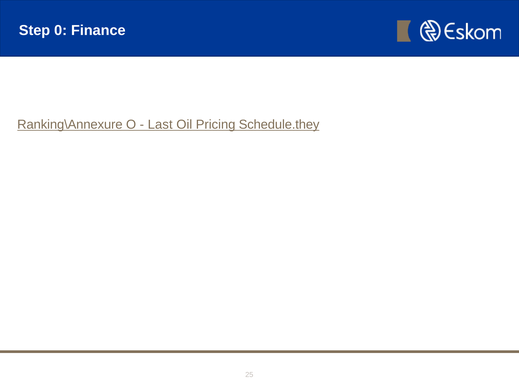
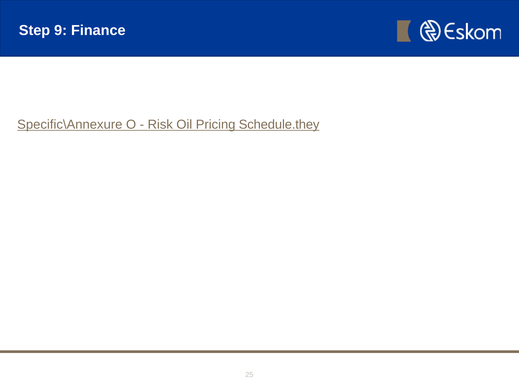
0: 0 -> 9 (61, 30)
Ranking\Annexure: Ranking\Annexure -> Specific\Annexure (70, 125)
Last: Last -> Risk (160, 125)
